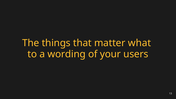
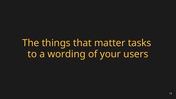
what: what -> tasks (140, 43)
